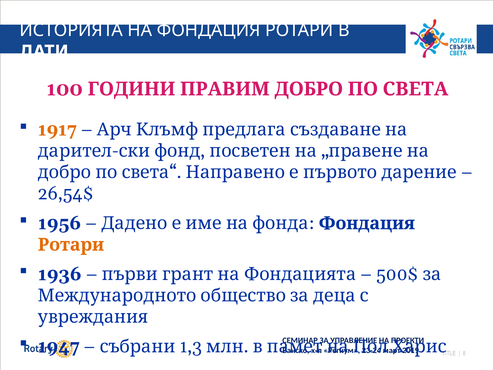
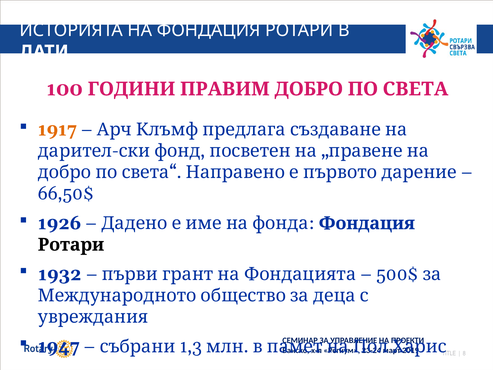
26,54$: 26,54$ -> 66,50$ (66, 194)
1956: 1956 -> 1926 (60, 223)
Ротари colour: orange -> black (71, 245)
1936: 1936 -> 1932 (60, 274)
